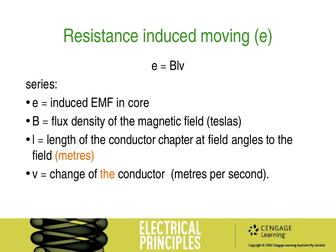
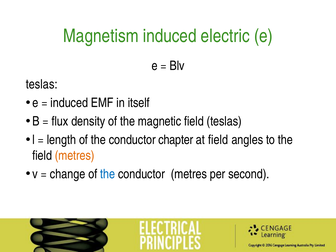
Resistance: Resistance -> Magnetism (101, 36)
moving: moving -> electric (225, 36)
series: series -> teslas (42, 84)
core: core -> itself (139, 103)
the colour: orange -> blue (108, 174)
